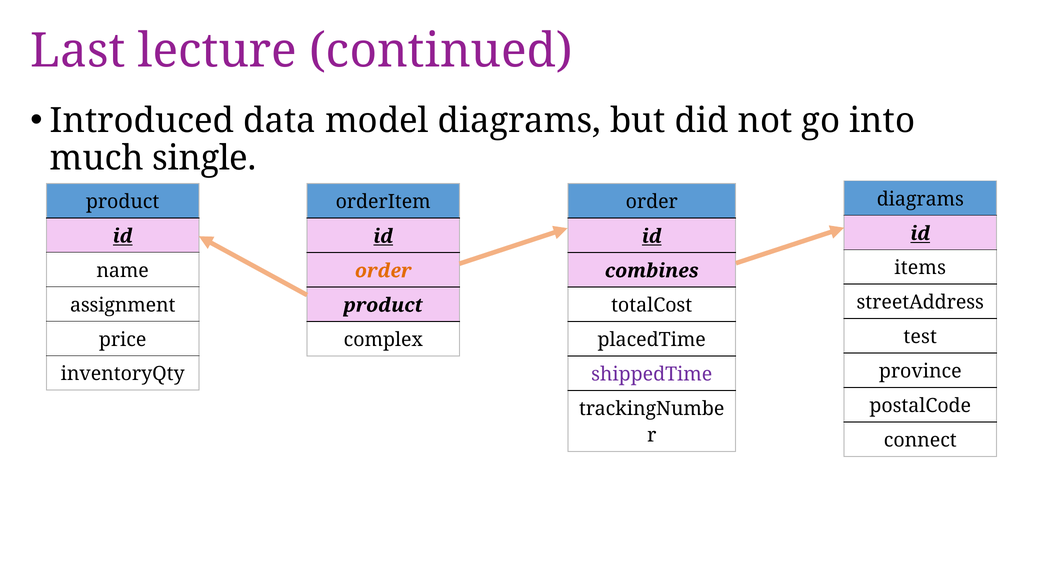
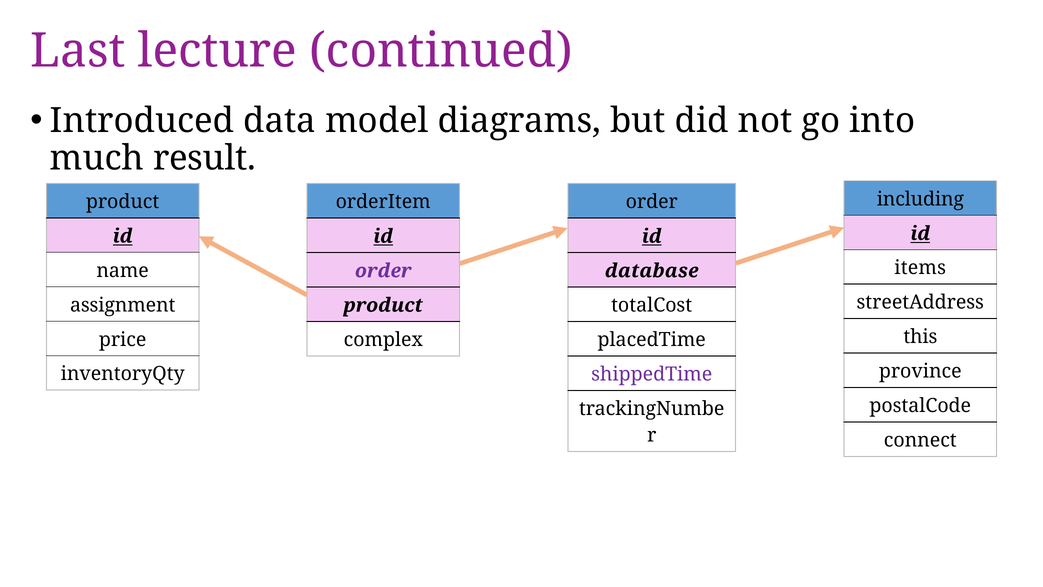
single: single -> result (204, 158)
diagrams: diagrams -> including (920, 199)
order colour: orange -> purple (383, 271)
combines: combines -> database (652, 271)
test: test -> this (920, 337)
